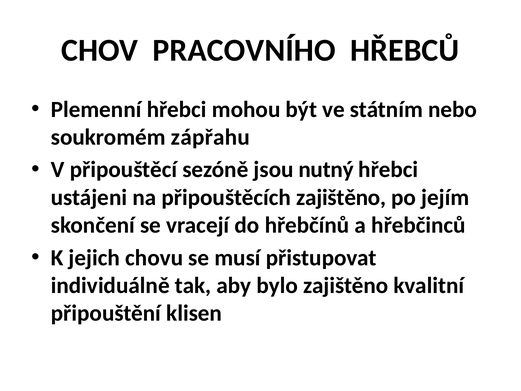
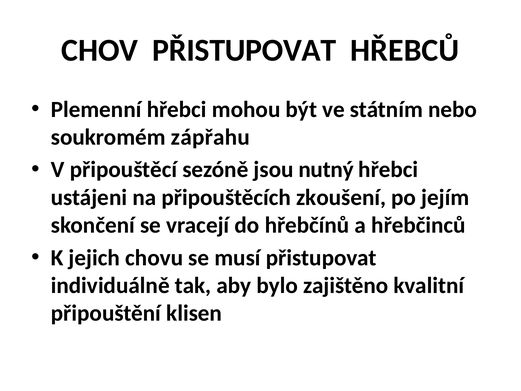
CHOV PRACOVNÍHO: PRACOVNÍHO -> PŘISTUPOVAT (244, 50)
připouštěcích zajištěno: zajištěno -> zkoušení (341, 197)
